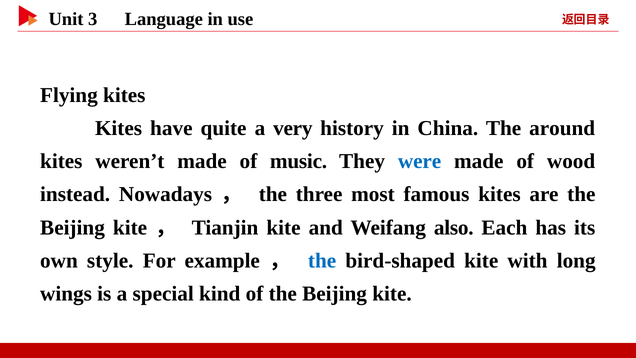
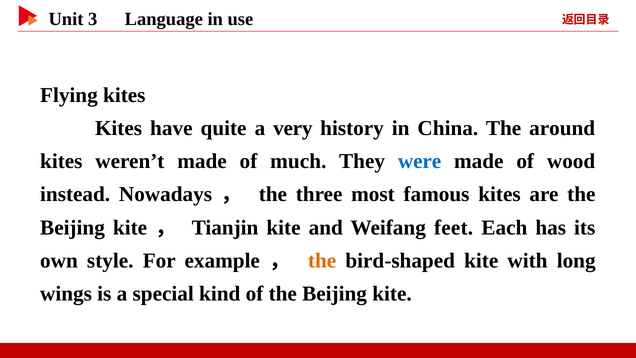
music: music -> much (298, 161)
also: also -> feet (454, 227)
the colour: blue -> orange (322, 260)
